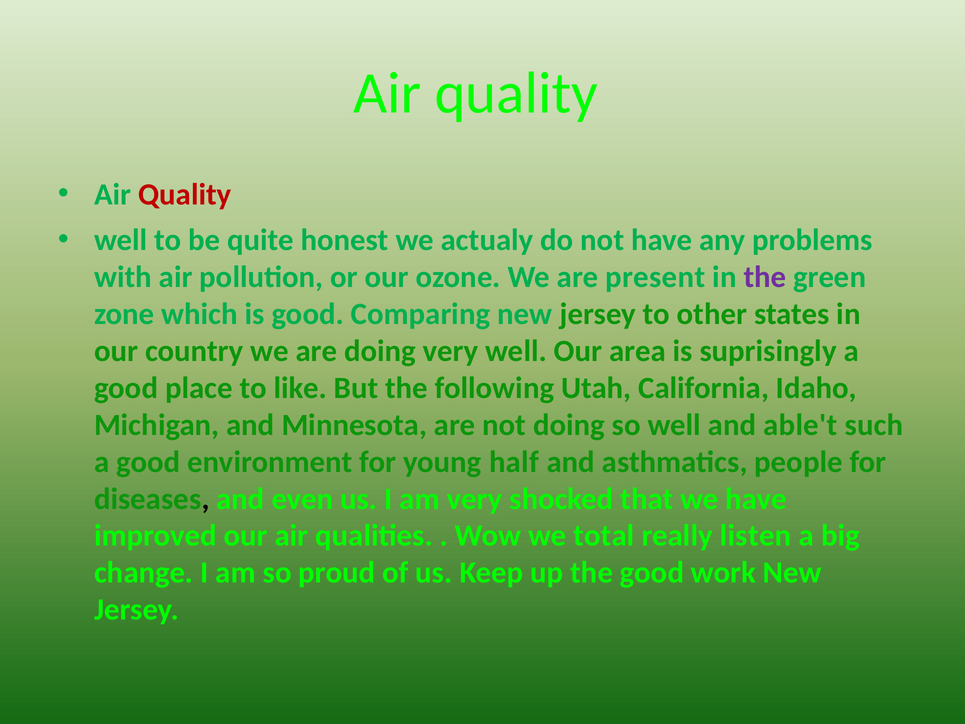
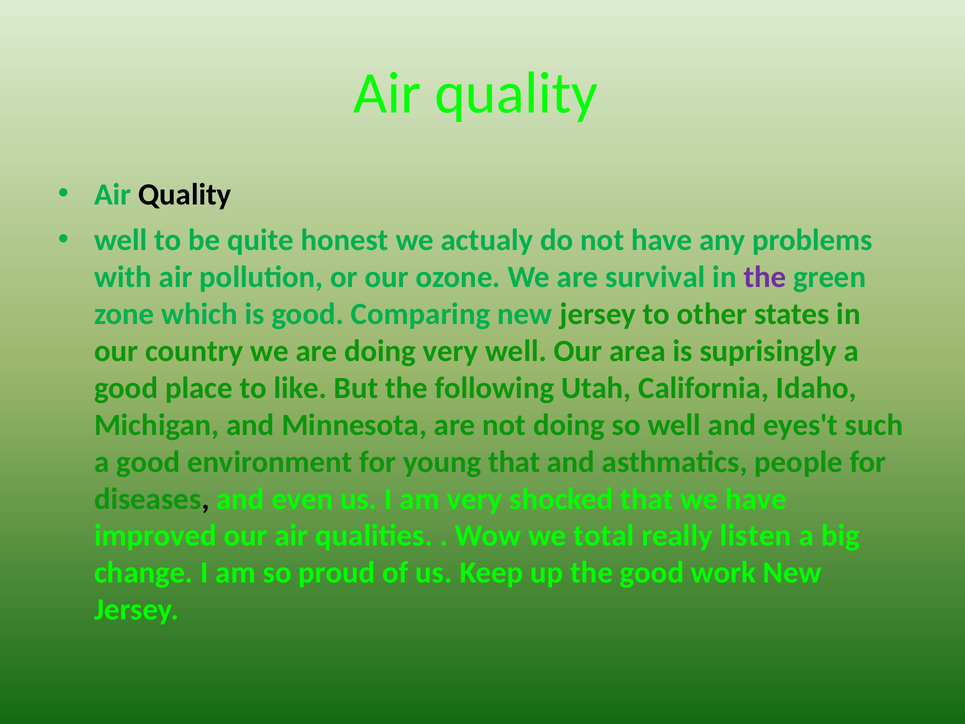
Quality colour: red -> black (185, 194)
present: present -> survival (655, 277)
able't: able't -> eyes't (801, 425)
young half: half -> that (514, 462)
